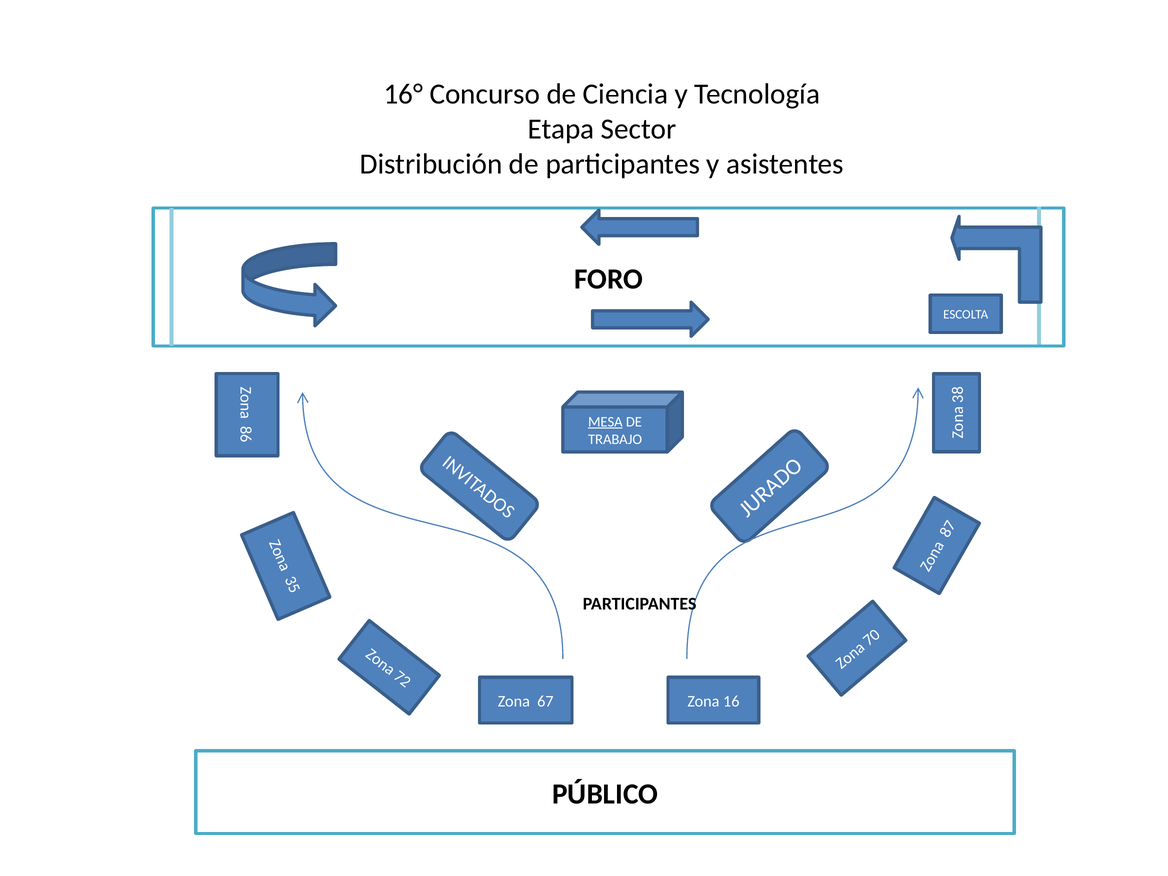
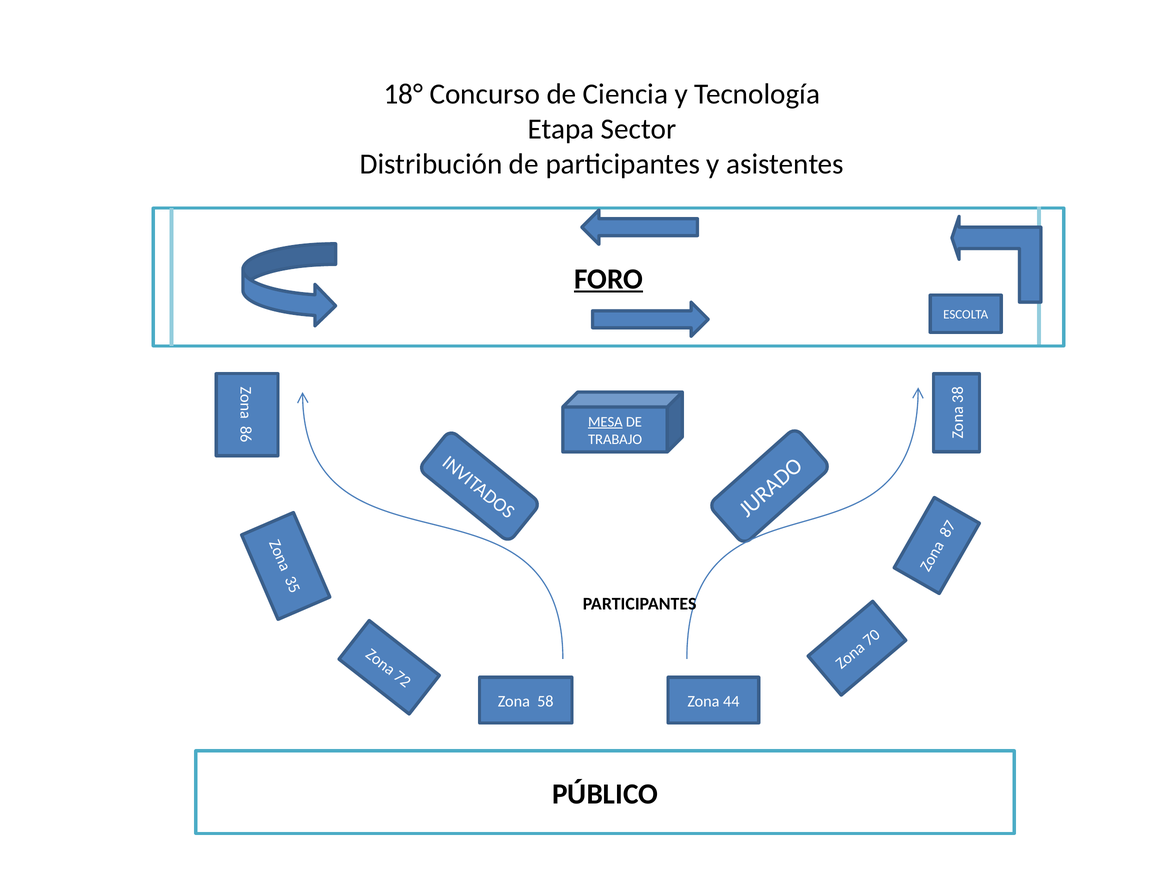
16°: 16° -> 18° (403, 94)
FORO underline: none -> present (609, 279)
67: 67 -> 58 (545, 701)
16: 16 -> 44 (731, 701)
